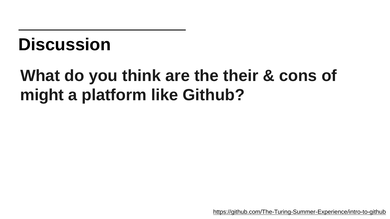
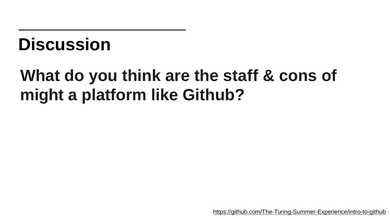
their: their -> staff (241, 76)
